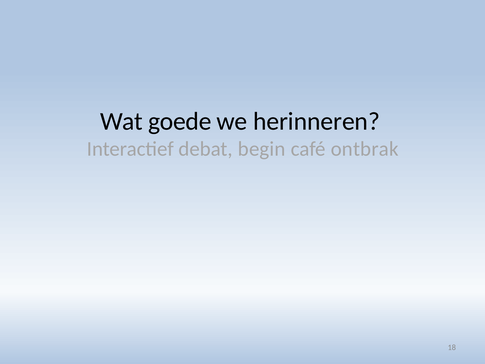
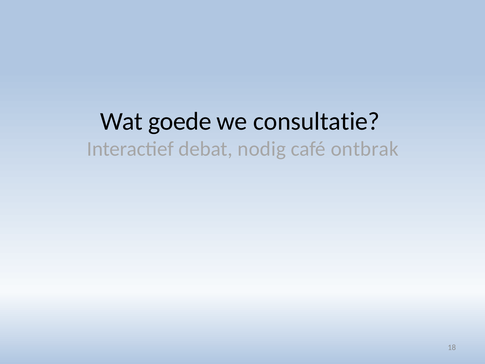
herinneren: herinneren -> consultatie (316, 121)
begin: begin -> nodig (262, 149)
